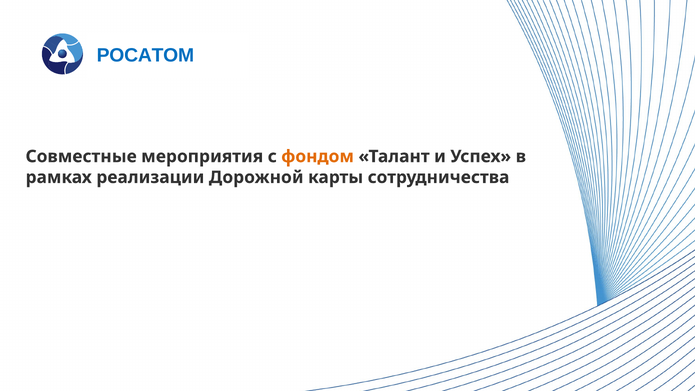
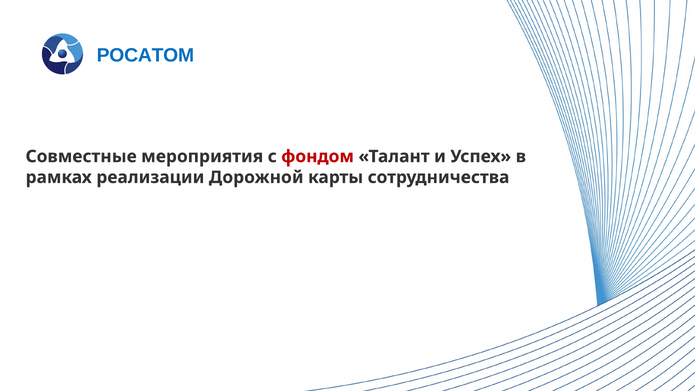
фондом colour: orange -> red (318, 157)
